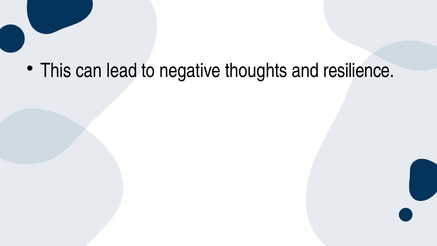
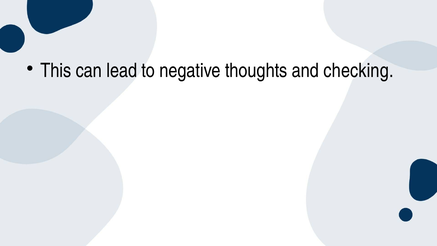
resilience: resilience -> checking (359, 71)
